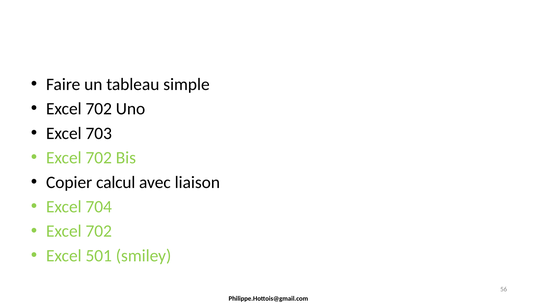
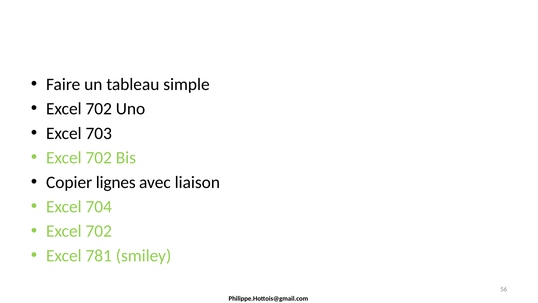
calcul: calcul -> lignes (116, 182)
501: 501 -> 781 (99, 255)
